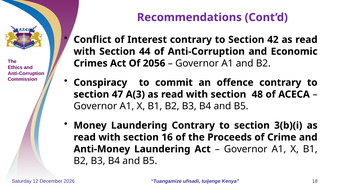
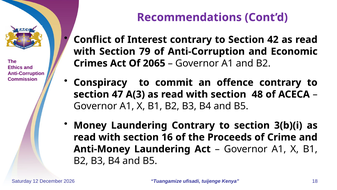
44: 44 -> 79 (145, 51)
2056: 2056 -> 2065 (154, 63)
